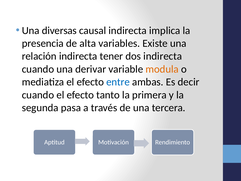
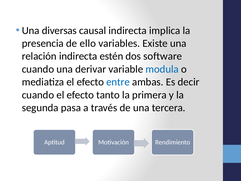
alta: alta -> ello (88, 43)
tener: tener -> estén (111, 56)
dos indirecta: indirecta -> software (163, 56)
modula colour: orange -> blue (162, 69)
